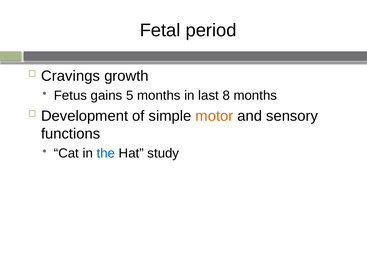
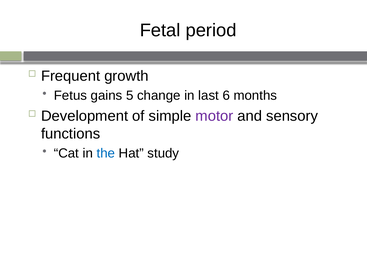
Cravings: Cravings -> Frequent (71, 76)
5 months: months -> change (159, 95)
8: 8 -> 6 (226, 95)
motor colour: orange -> purple (214, 116)
